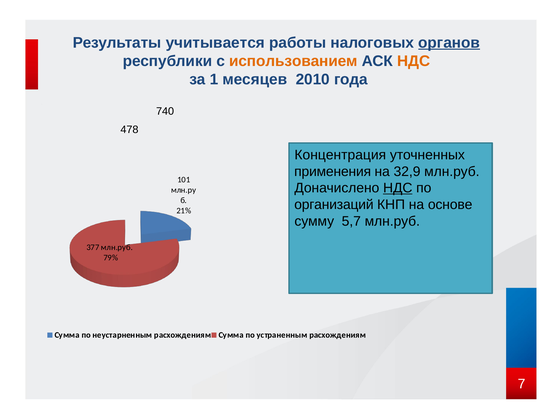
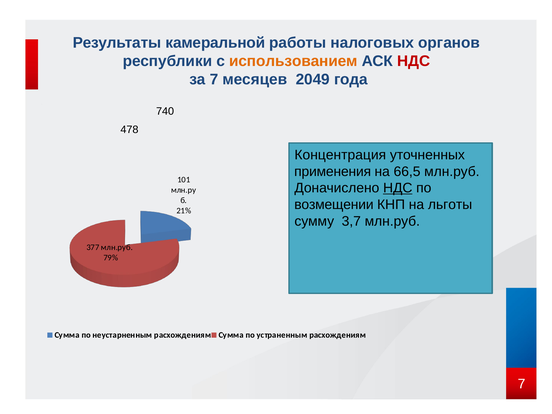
учитывается: учитывается -> камеральной (215, 43)
органов underline: present -> none (449, 43)
НДС colour: orange -> red (414, 61)
за 1: 1 -> 7 (214, 79)
2010: 2010 -> 2049 (313, 79)
32,9: 32,9 -> 66,5 (407, 171)
организаций: организаций -> возмещении (334, 205)
основе: основе -> льготы (450, 205)
5,7: 5,7 -> 3,7 (351, 221)
